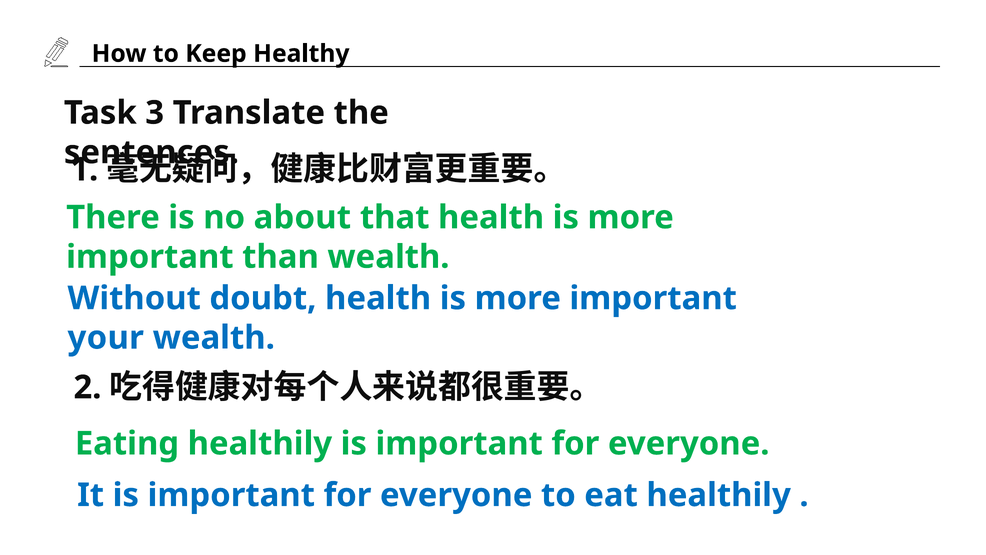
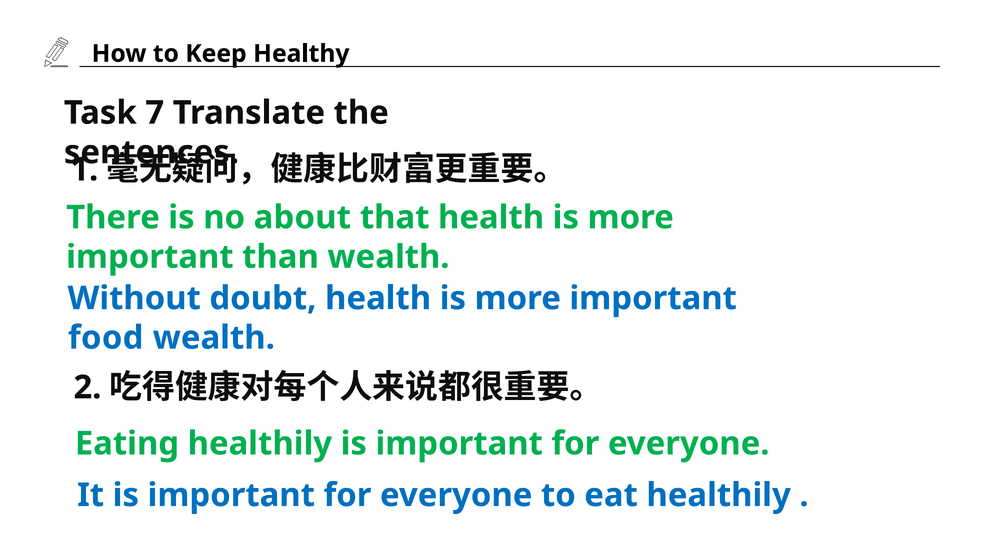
3: 3 -> 7 (155, 113)
your: your -> food (106, 338)
